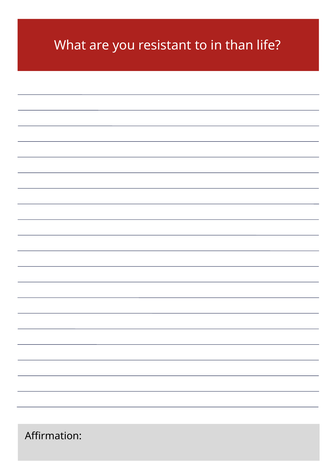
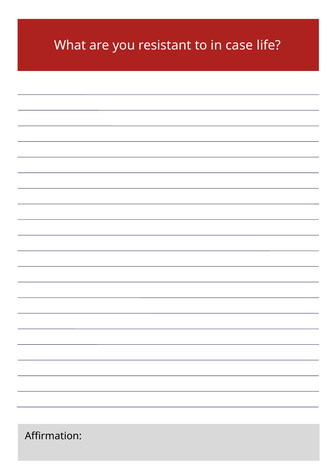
than: than -> case (239, 45)
